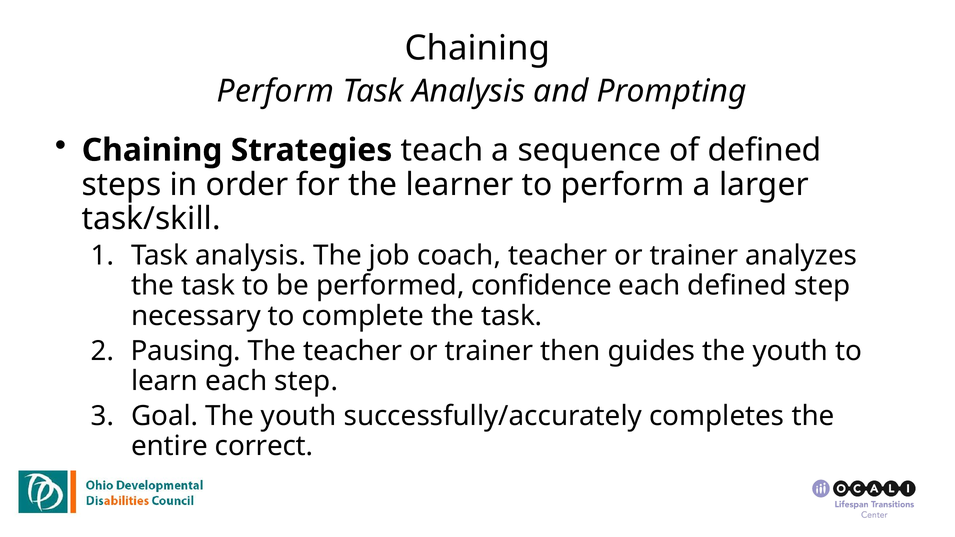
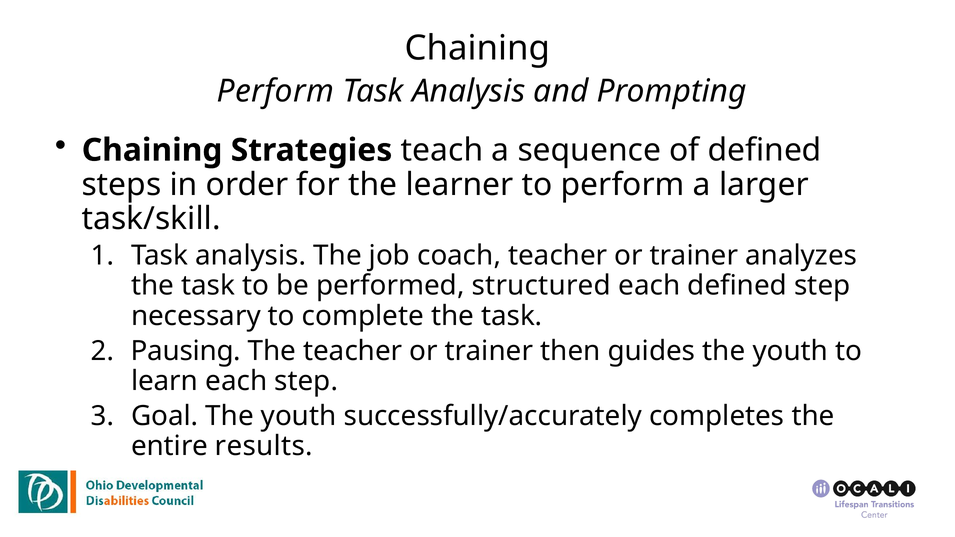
confidence: confidence -> structured (541, 286)
correct: correct -> results (264, 446)
